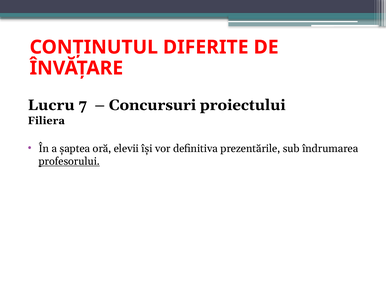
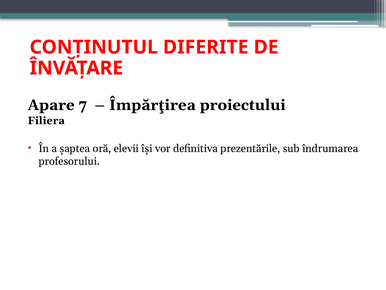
Lucru: Lucru -> Apare (51, 105)
Concursuri: Concursuri -> Împărţirea (152, 105)
profesorului underline: present -> none (69, 161)
